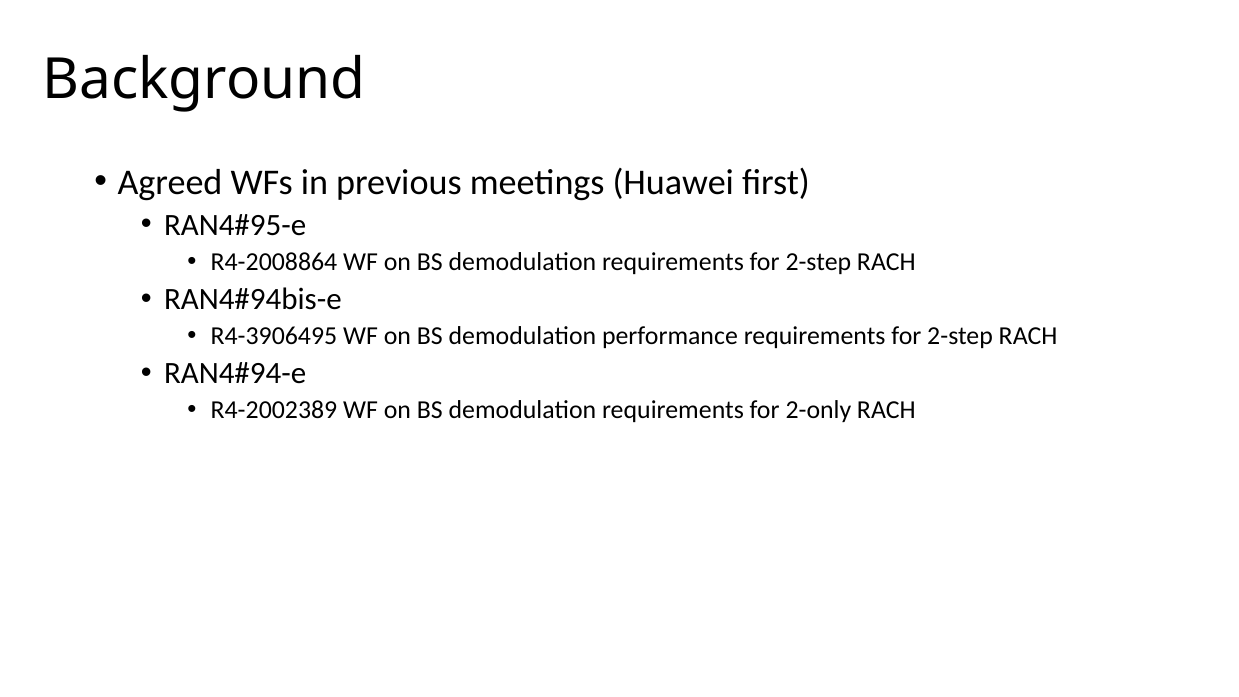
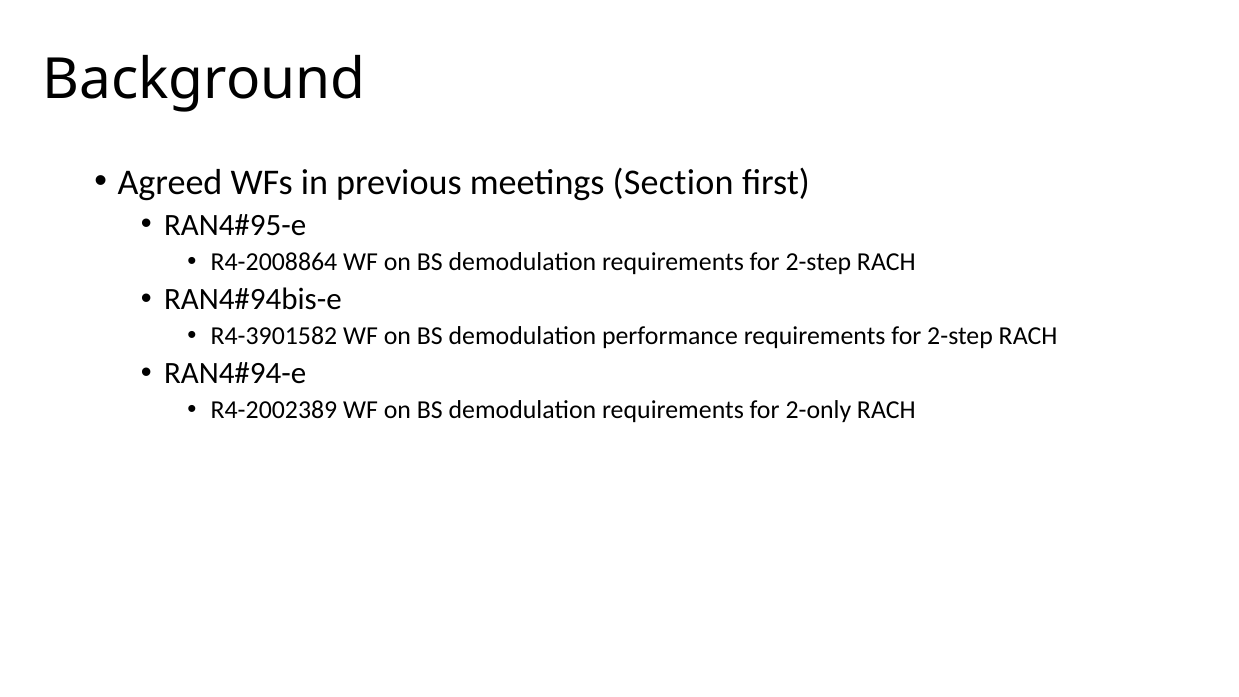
Huawei: Huawei -> Section (673, 182)
R4-3906495: R4-3906495 -> R4-3901582 (274, 336)
